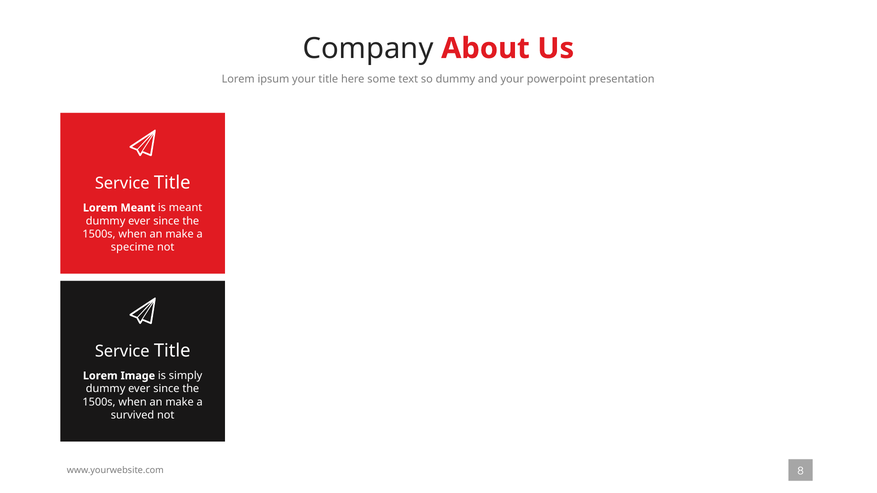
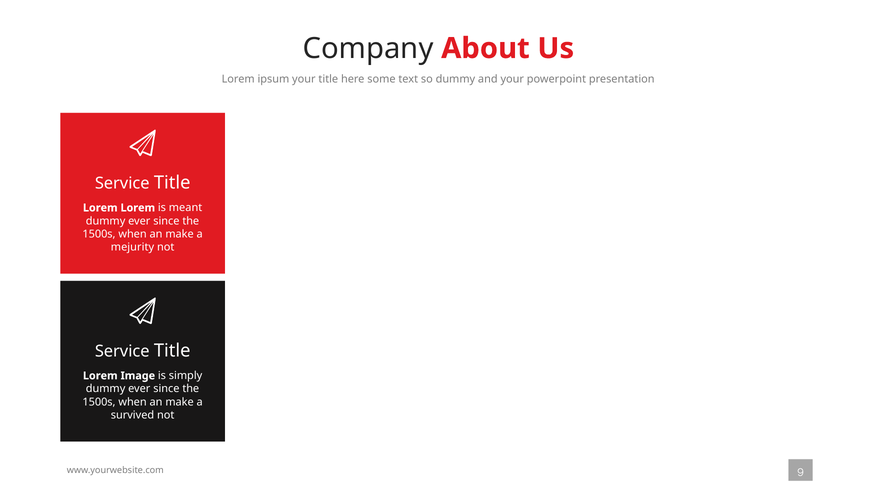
Lorem Meant: Meant -> Lorem (138, 208)
specime: specime -> mejurity (132, 247)
8: 8 -> 9 (801, 471)
